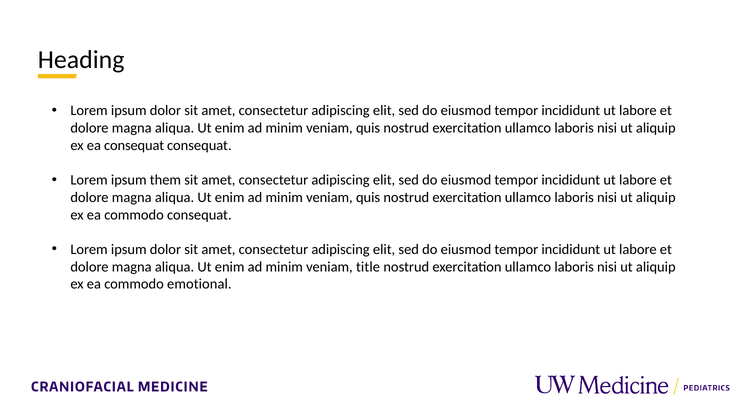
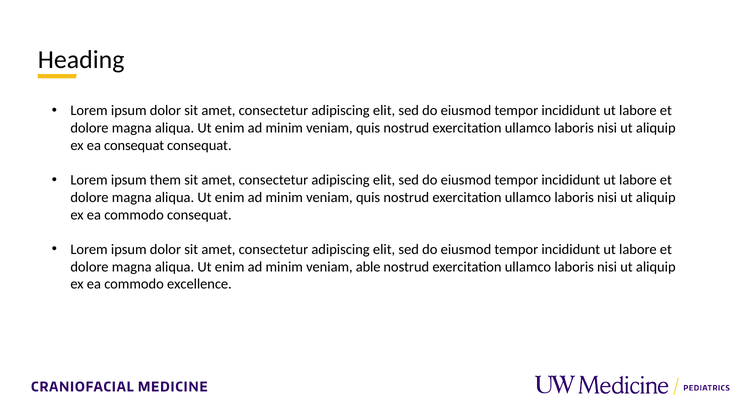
title: title -> able (368, 267)
emotional: emotional -> excellence (199, 284)
